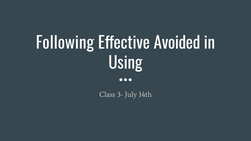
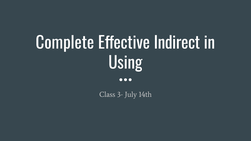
Following: Following -> Complete (65, 43)
Avoided: Avoided -> Indirect (177, 43)
